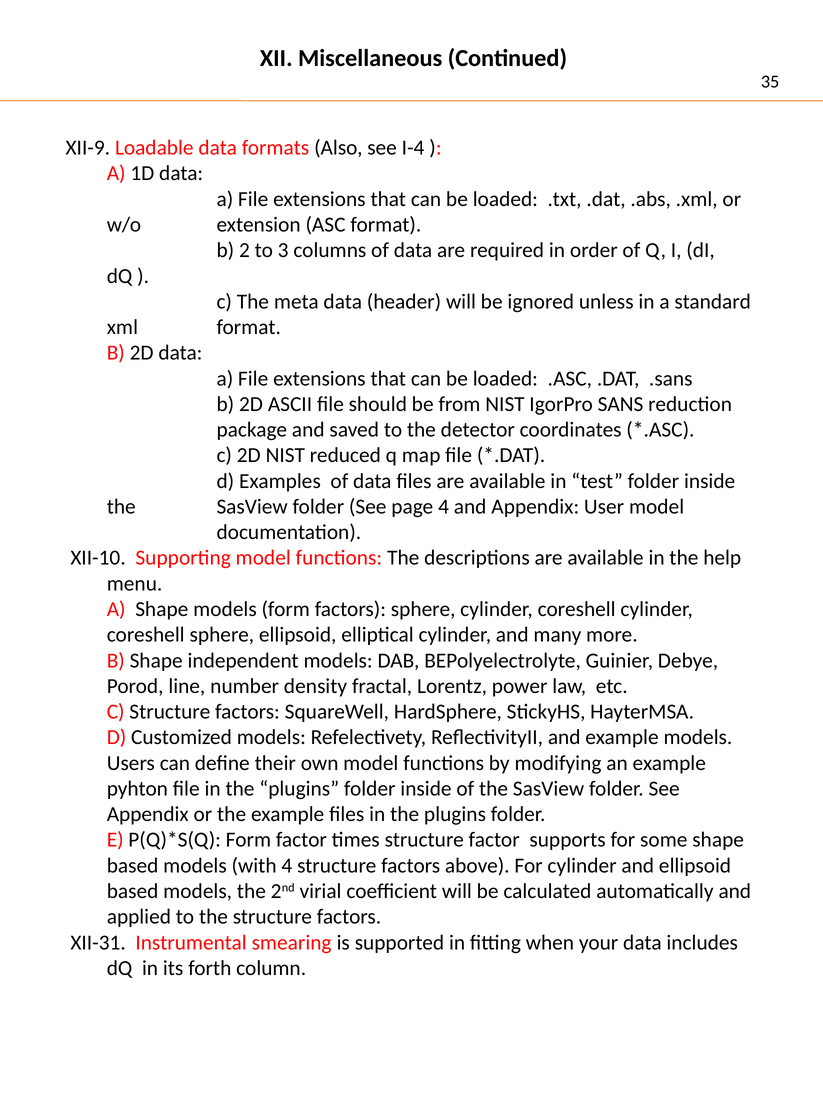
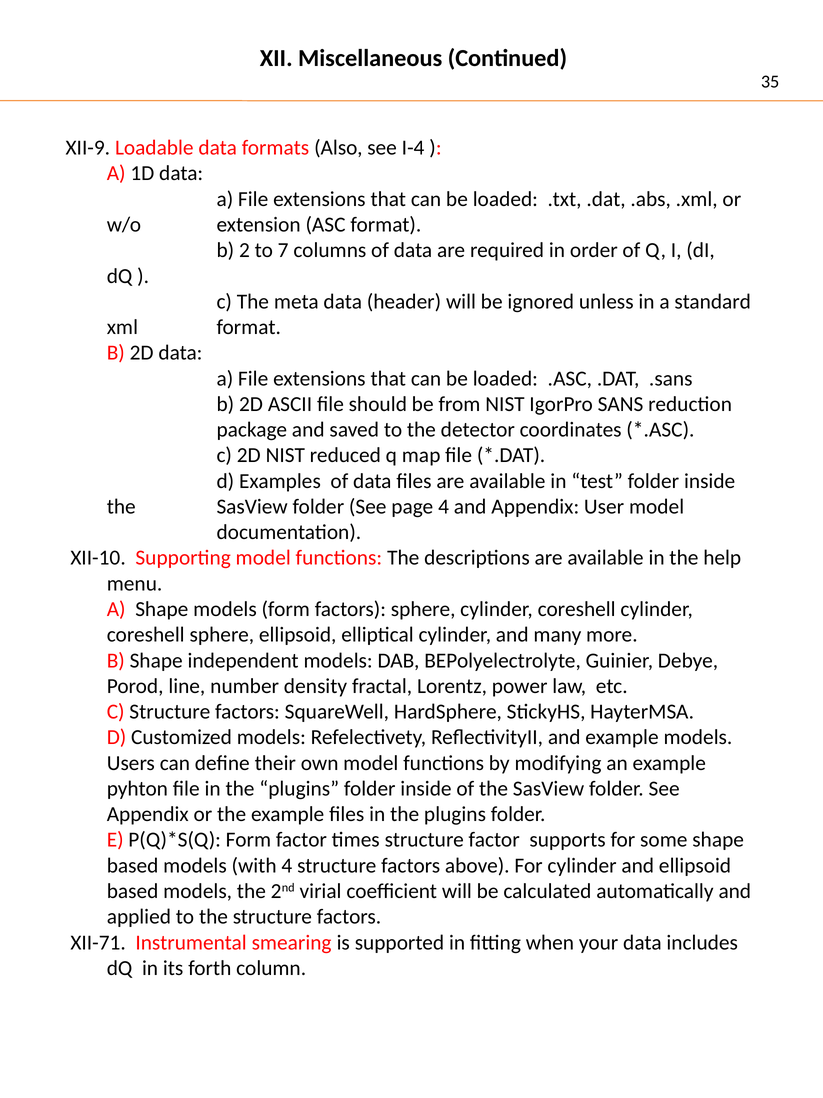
3: 3 -> 7 (283, 250)
XII-31: XII-31 -> XII-71 (98, 942)
